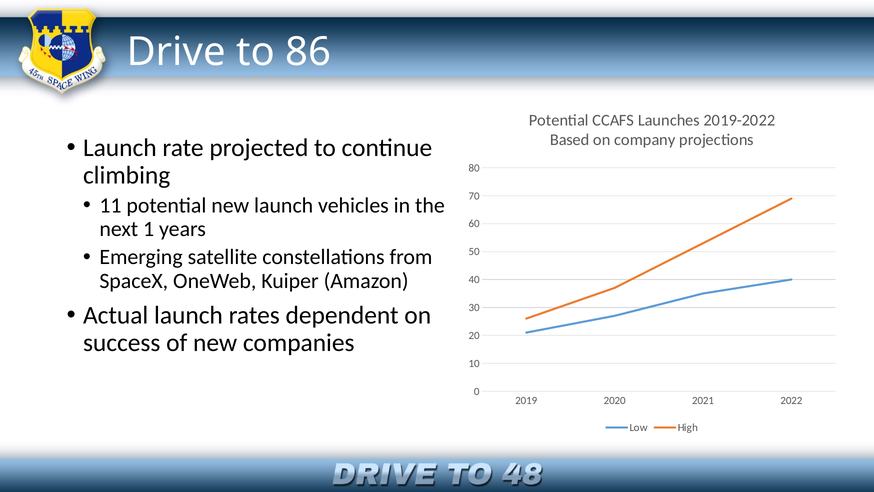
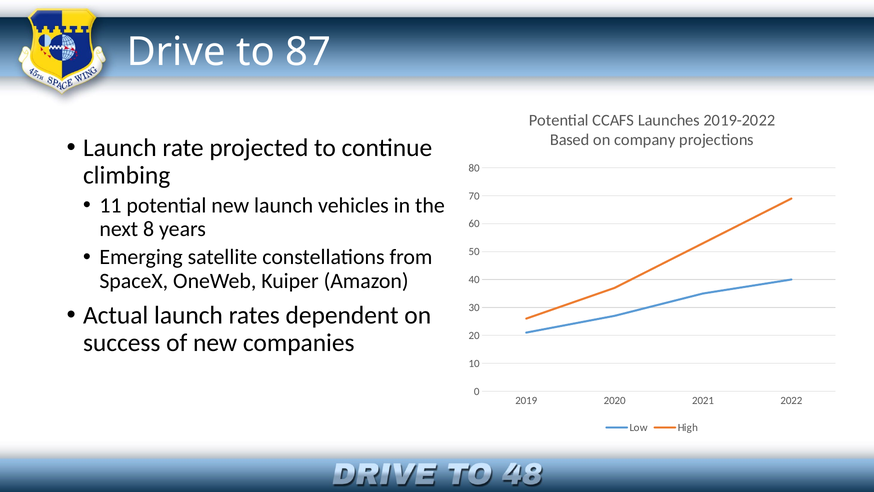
86: 86 -> 87 (308, 52)
1: 1 -> 8 (149, 229)
